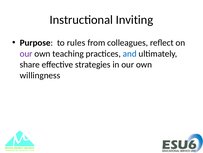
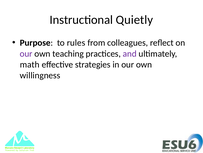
Inviting: Inviting -> Quietly (134, 20)
and colour: blue -> purple (130, 53)
share: share -> math (30, 64)
